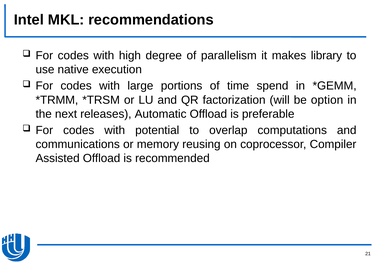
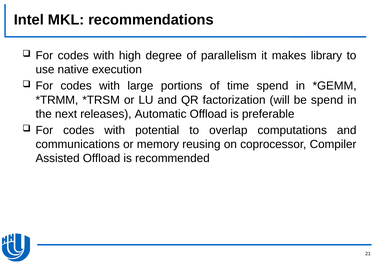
be option: option -> spend (327, 100)
